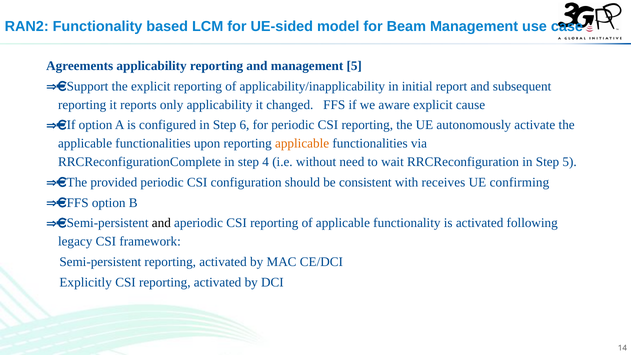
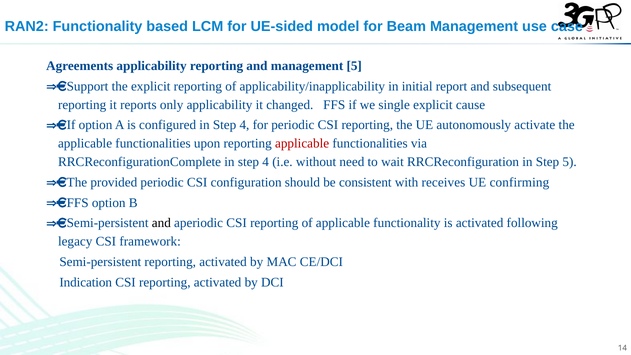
aware: aware -> single (394, 105)
configured in Step 6: 6 -> 4 (244, 125)
applicable colour: orange -> red (302, 144)
Explicitly: Explicitly -> Indication (86, 282)
